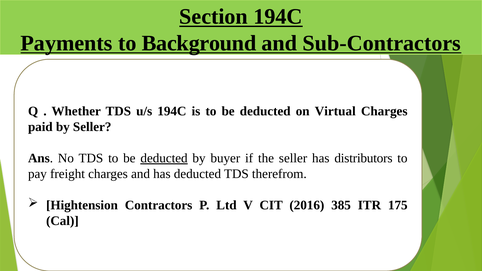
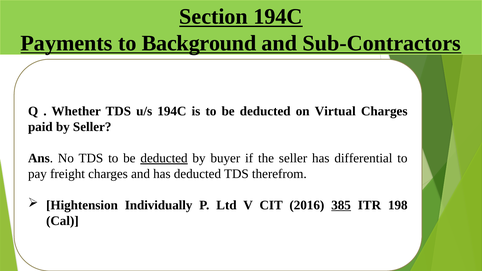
distributors: distributors -> differential (363, 158)
Contractors: Contractors -> Individually (159, 205)
385 underline: none -> present (341, 205)
175: 175 -> 198 (398, 205)
